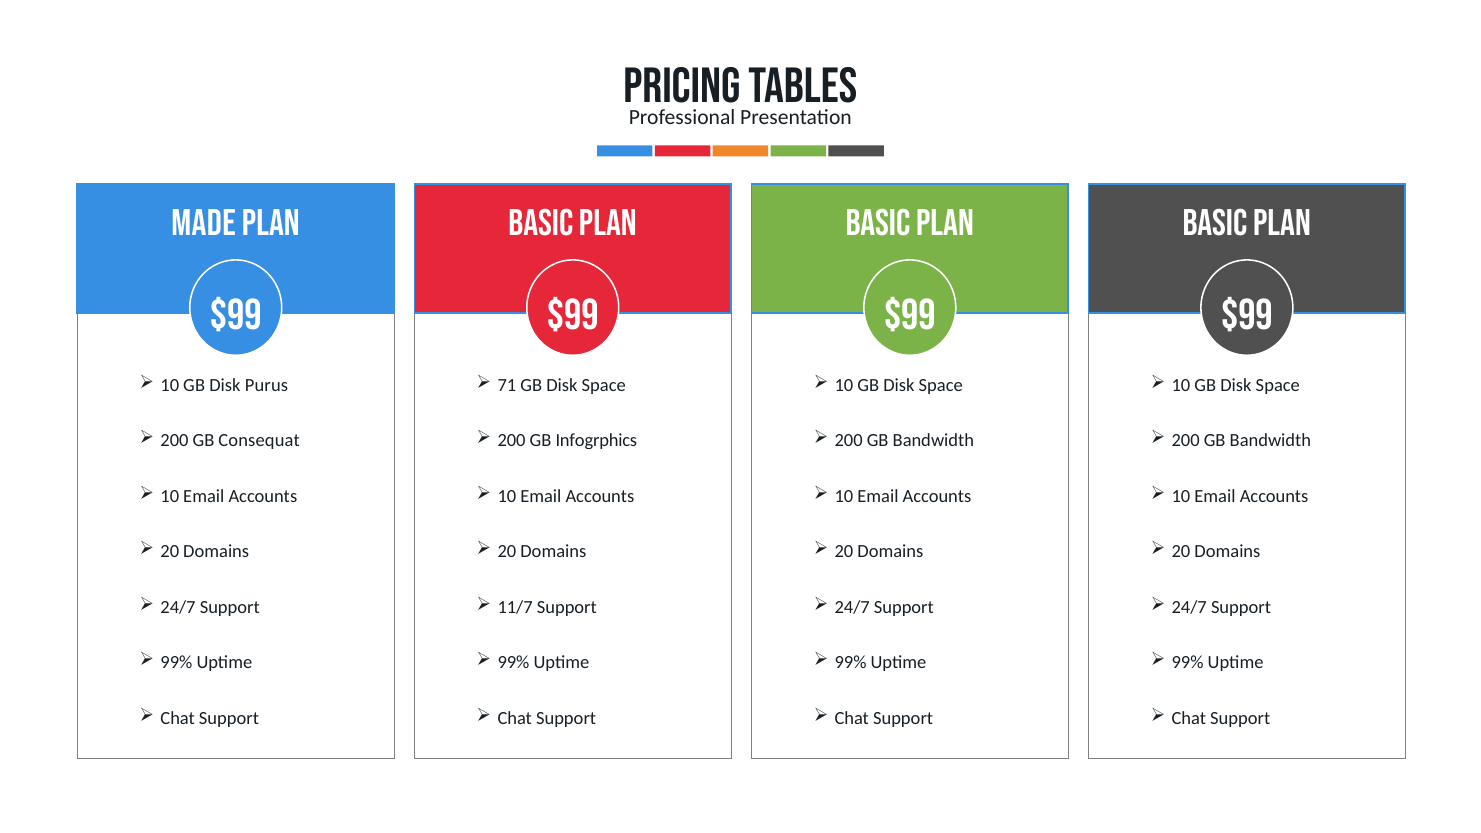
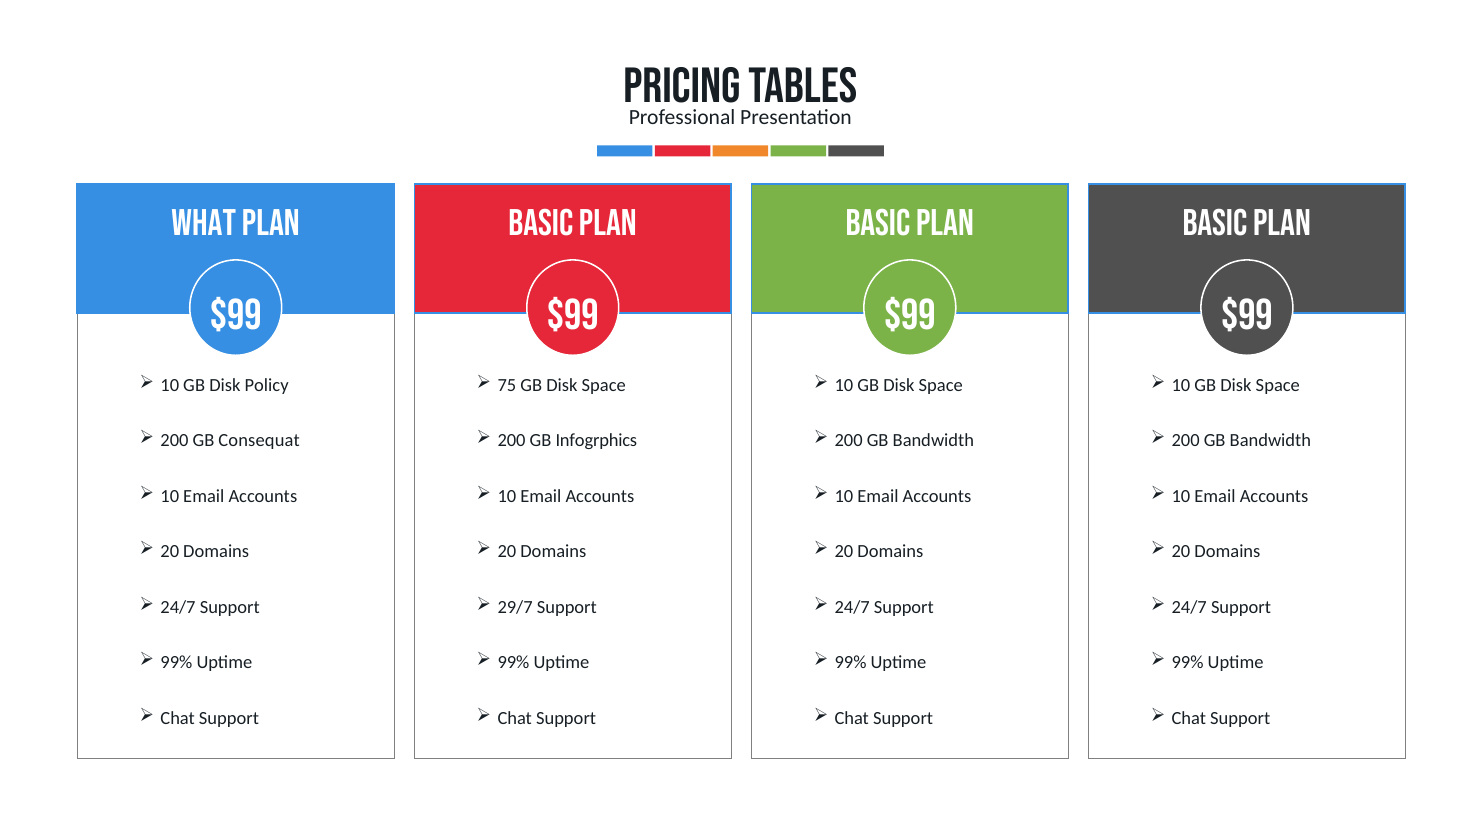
Made: Made -> What (204, 224)
Purus: Purus -> Policy (267, 385)
71: 71 -> 75 (507, 385)
11/7: 11/7 -> 29/7 (515, 607)
